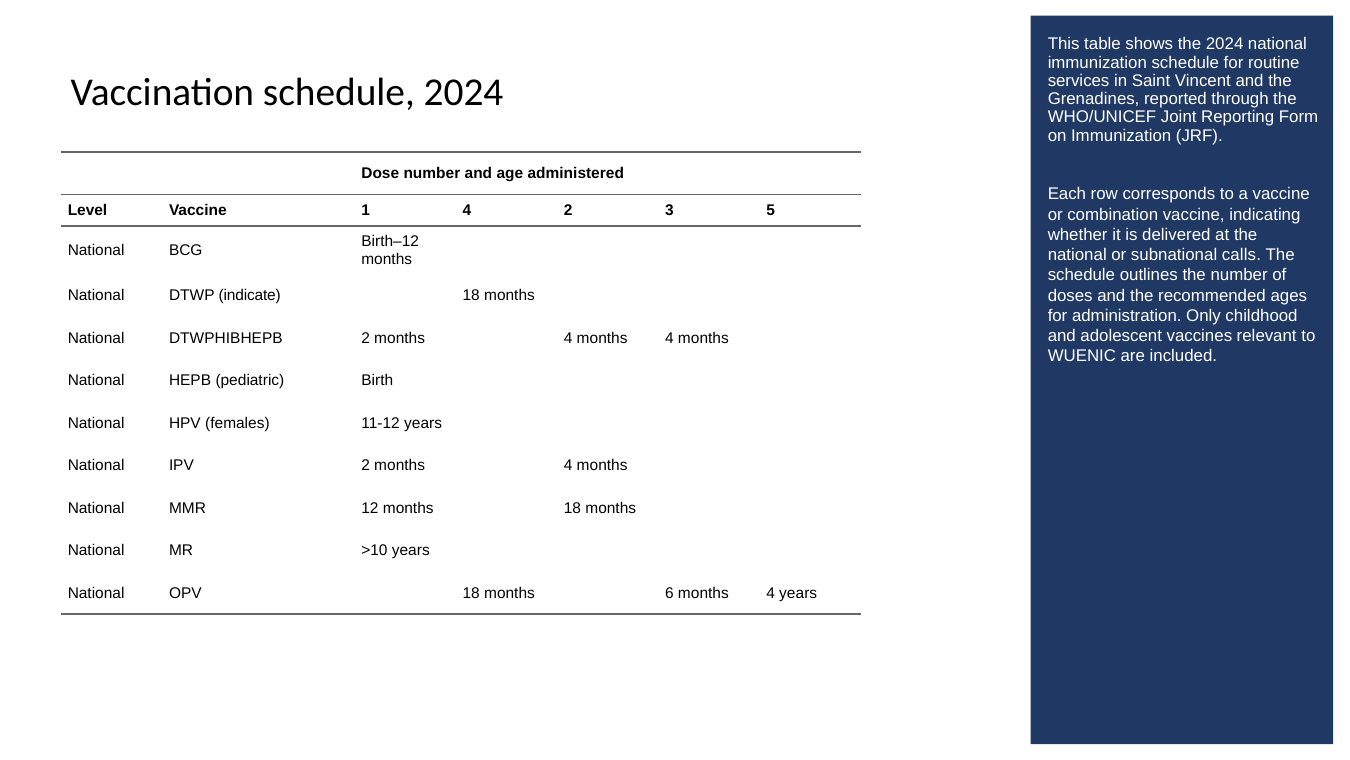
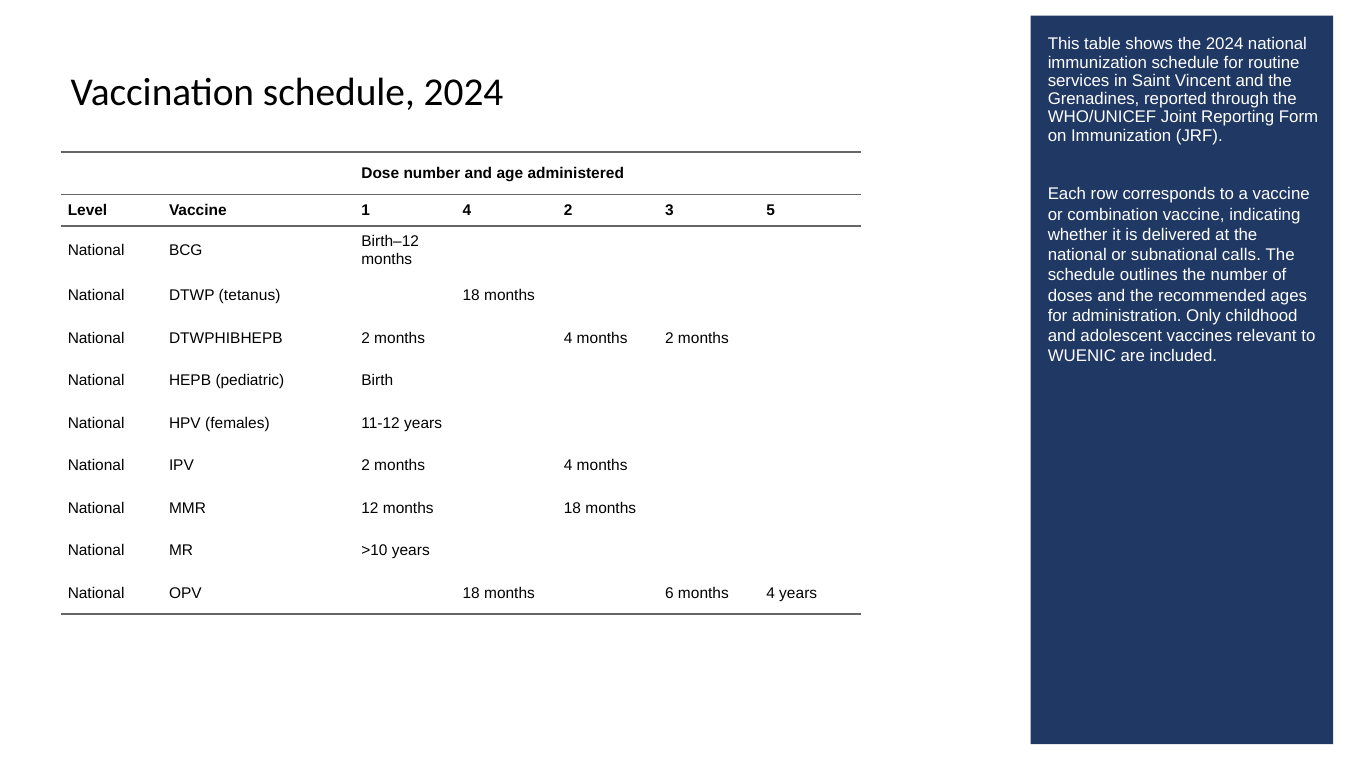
indicate: indicate -> tetanus (250, 296)
4 months 4: 4 -> 2 (669, 338)
